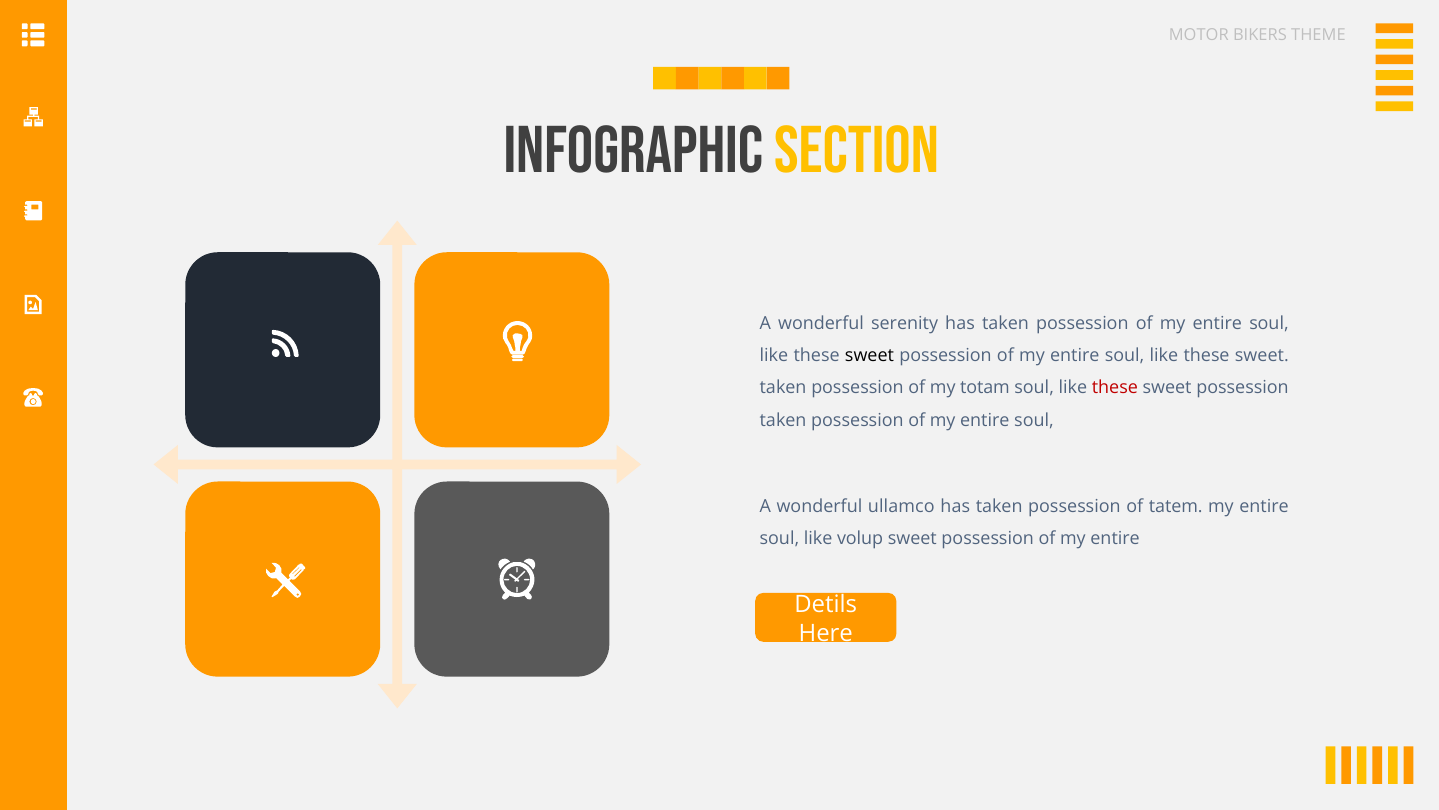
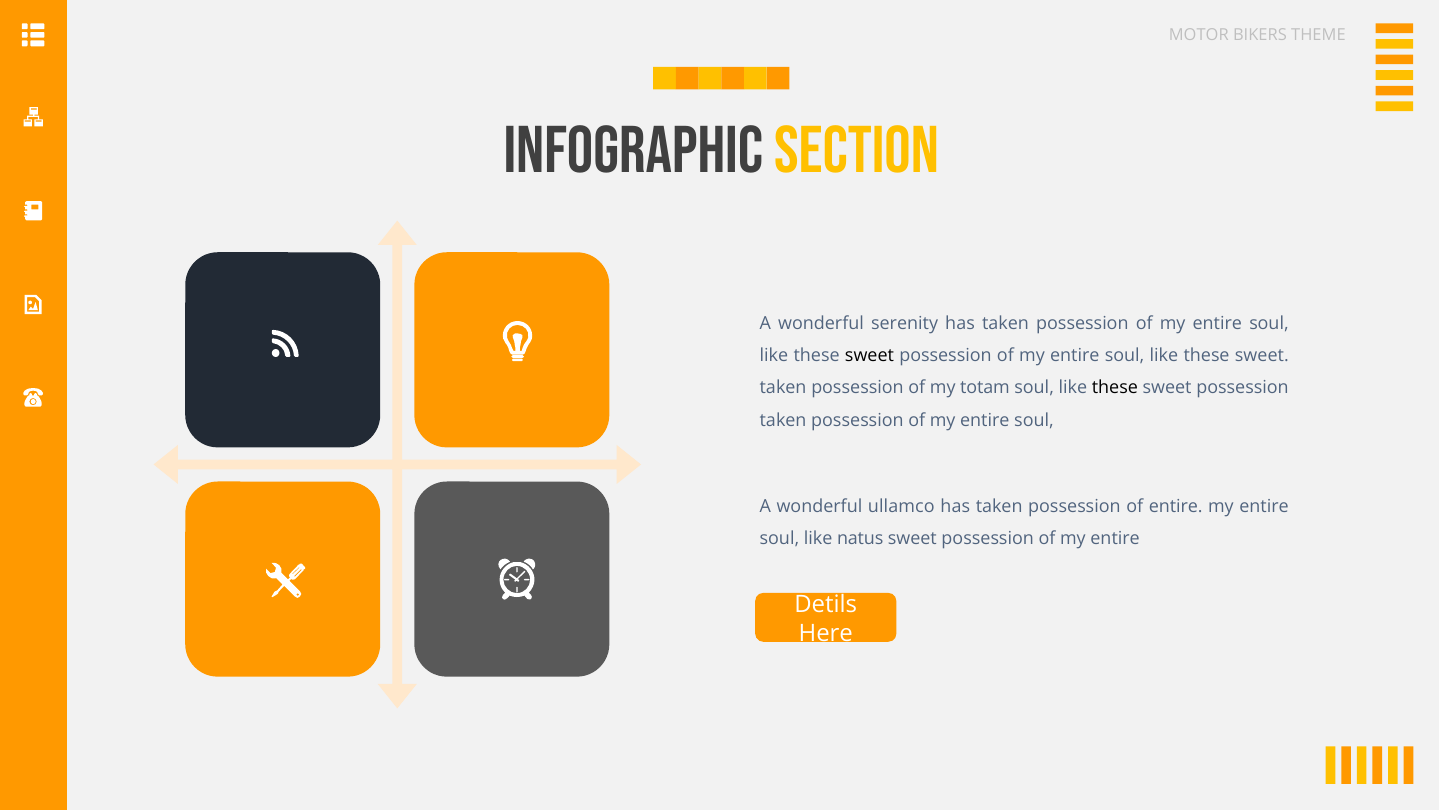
these colour: red -> black (1115, 388)
of tatem: tatem -> entire (1176, 506)
volup: volup -> natus (860, 538)
